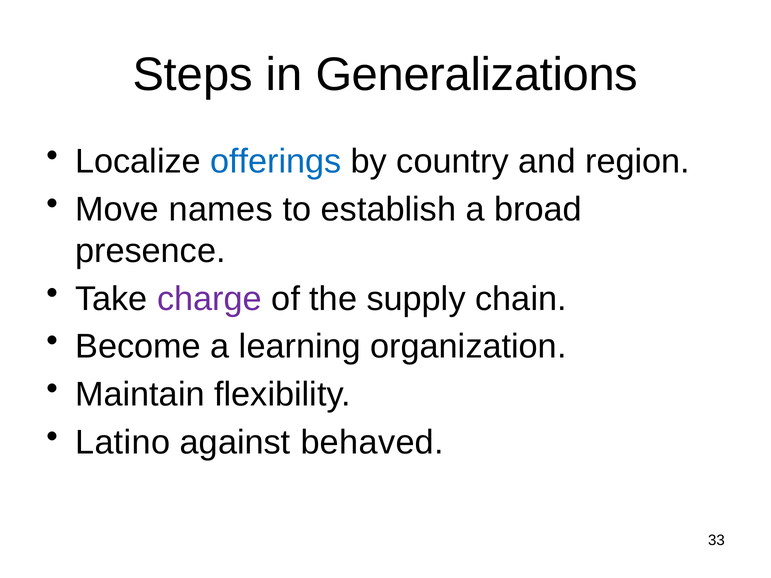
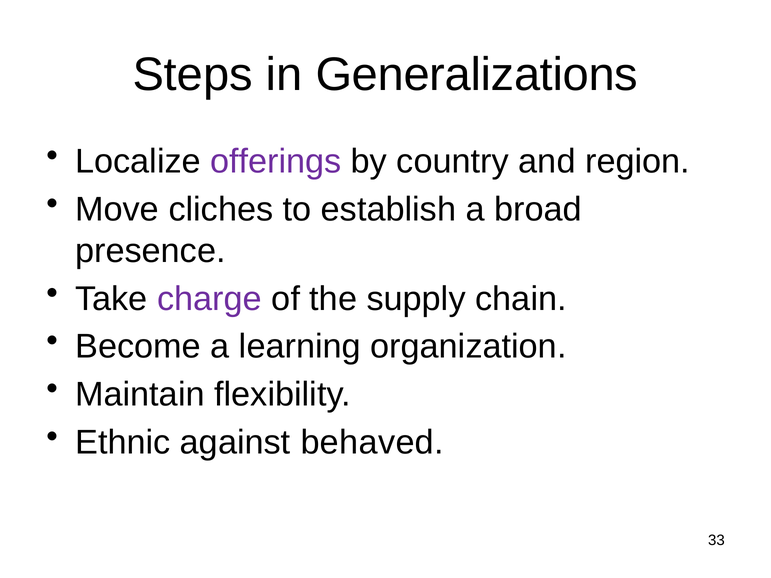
offerings colour: blue -> purple (276, 162)
names: names -> cliches (221, 210)
Latino: Latino -> Ethnic (123, 443)
